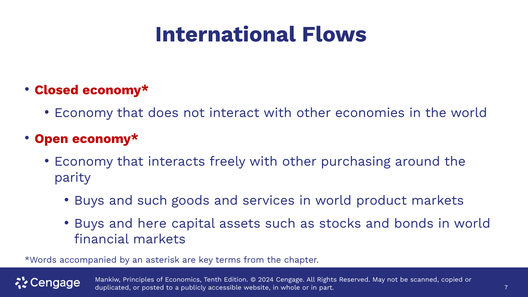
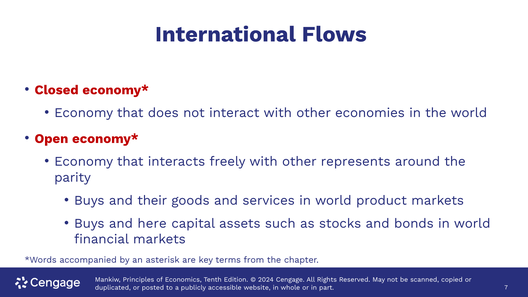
purchasing: purchasing -> represents (356, 162)
and such: such -> their (152, 200)
